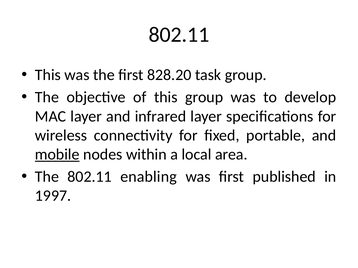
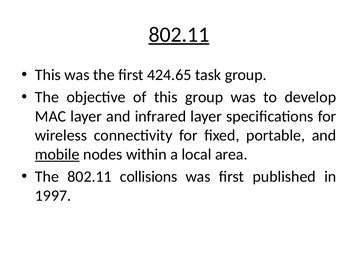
802.11 underline: none -> present (179, 35)
828.20: 828.20 -> 424.65 (169, 75)
enabling: enabling -> collisions (149, 177)
